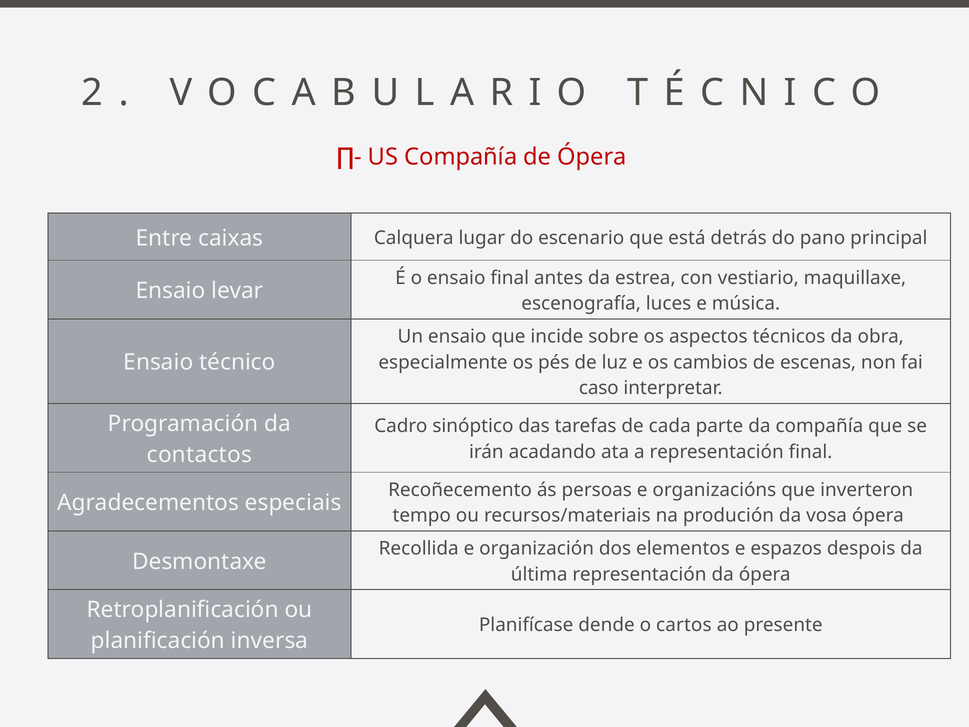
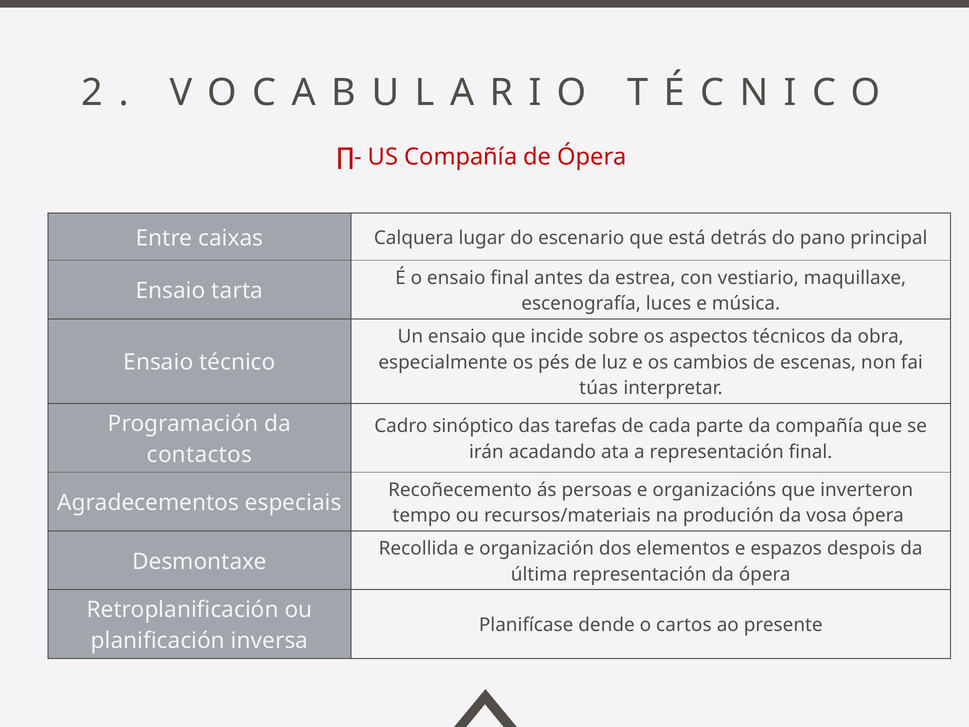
levar: levar -> tarta (237, 291)
caso: caso -> túas (599, 388)
